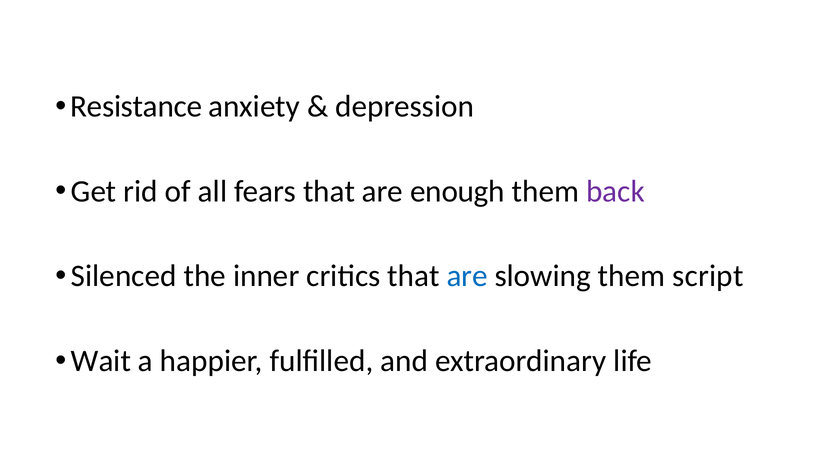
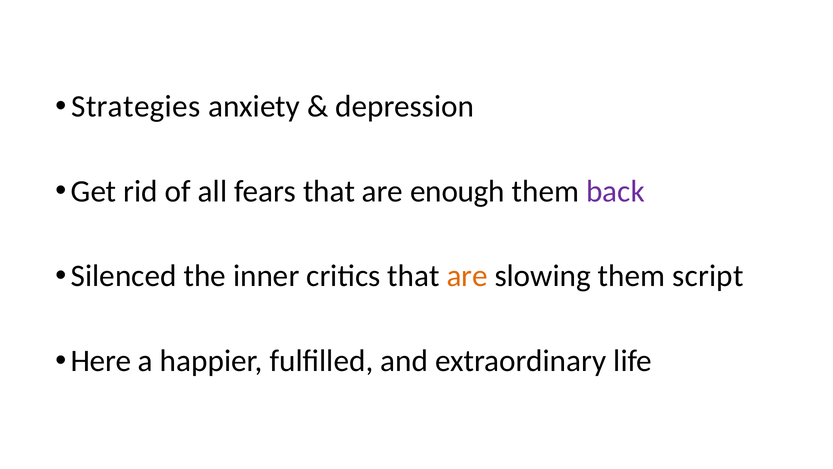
Resistance: Resistance -> Strategies (136, 106)
are colour: blue -> orange (467, 276)
Wait: Wait -> Here (101, 361)
